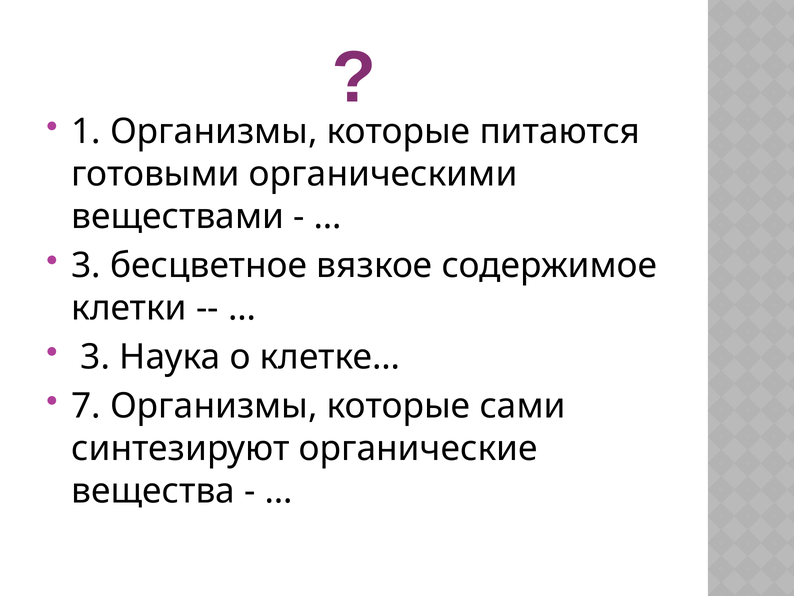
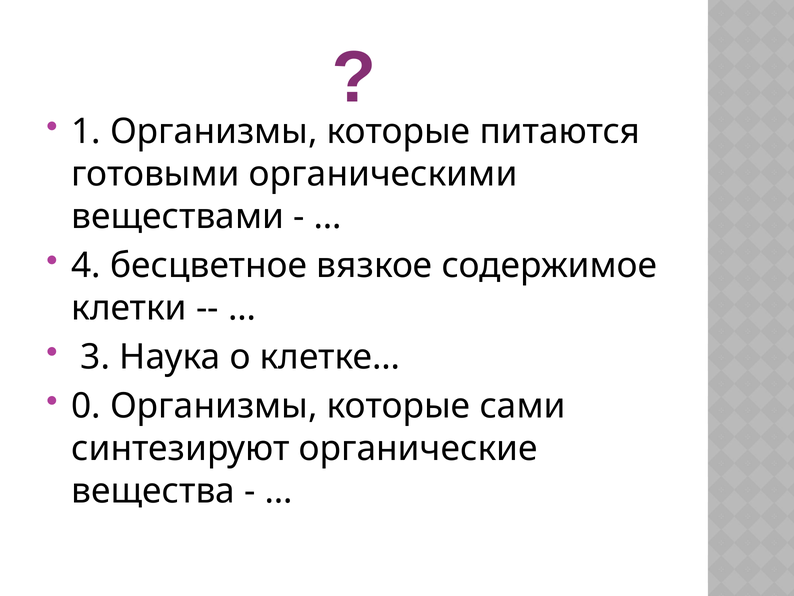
3: 3 -> 4 (86, 265)
7: 7 -> 0 (86, 406)
